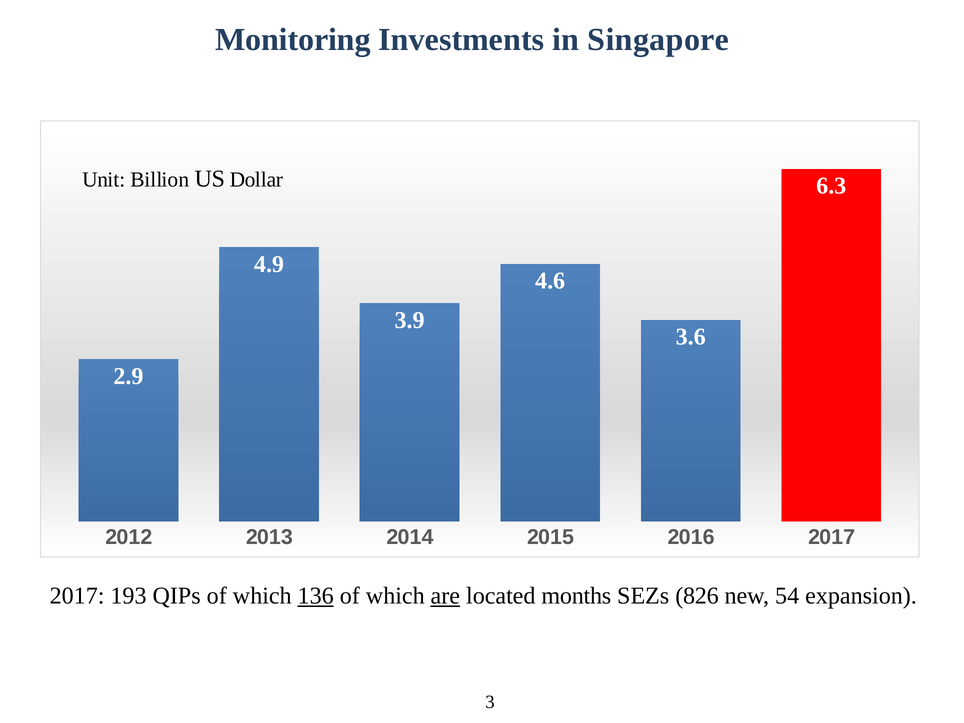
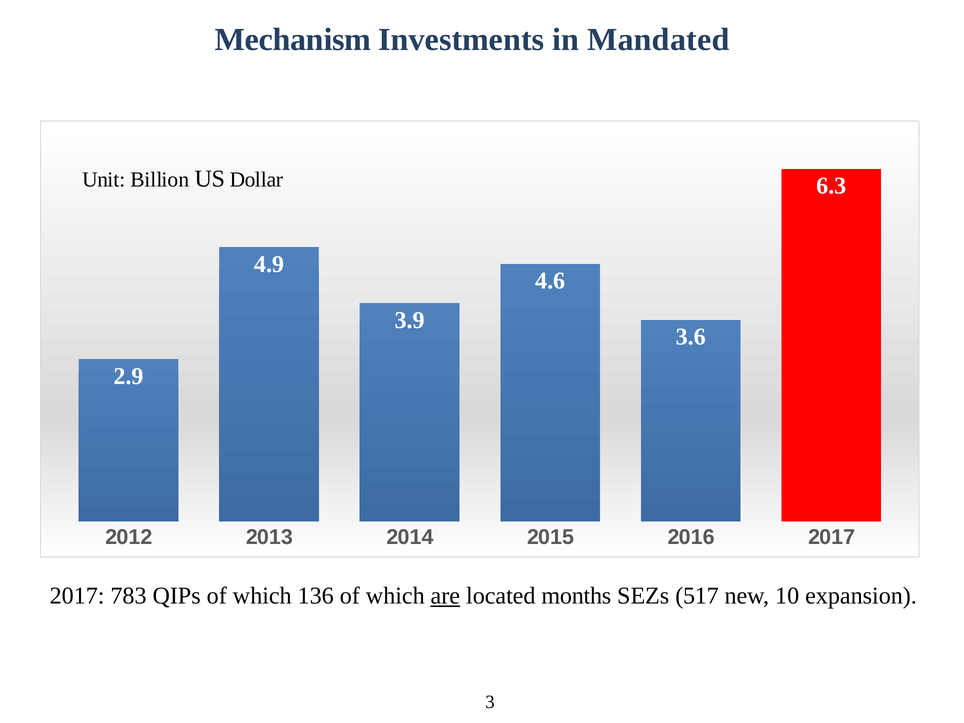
Monitoring: Monitoring -> Mechanism (293, 39)
Singapore: Singapore -> Mandated (658, 39)
193: 193 -> 783 (129, 596)
136 underline: present -> none (316, 596)
826: 826 -> 517 (697, 596)
54: 54 -> 10 (787, 596)
